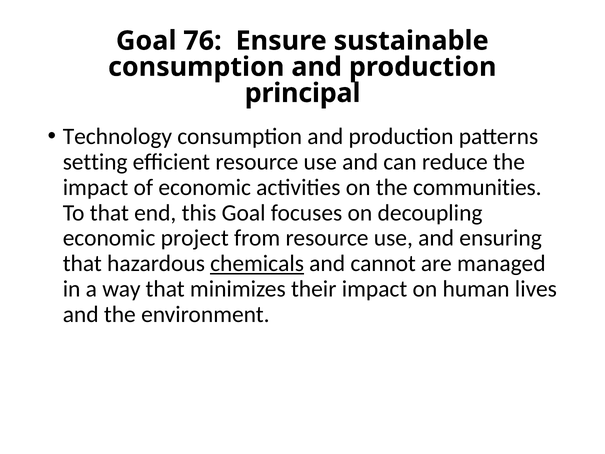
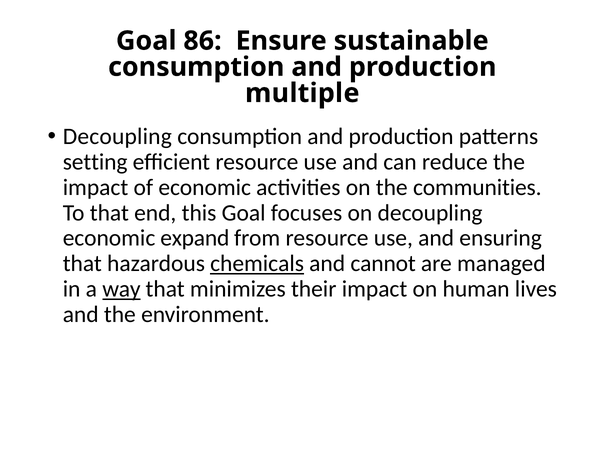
76: 76 -> 86 (202, 41)
principal: principal -> multiple (302, 93)
Technology: Technology -> Decoupling (117, 136)
project: project -> expand (195, 238)
way underline: none -> present (121, 289)
